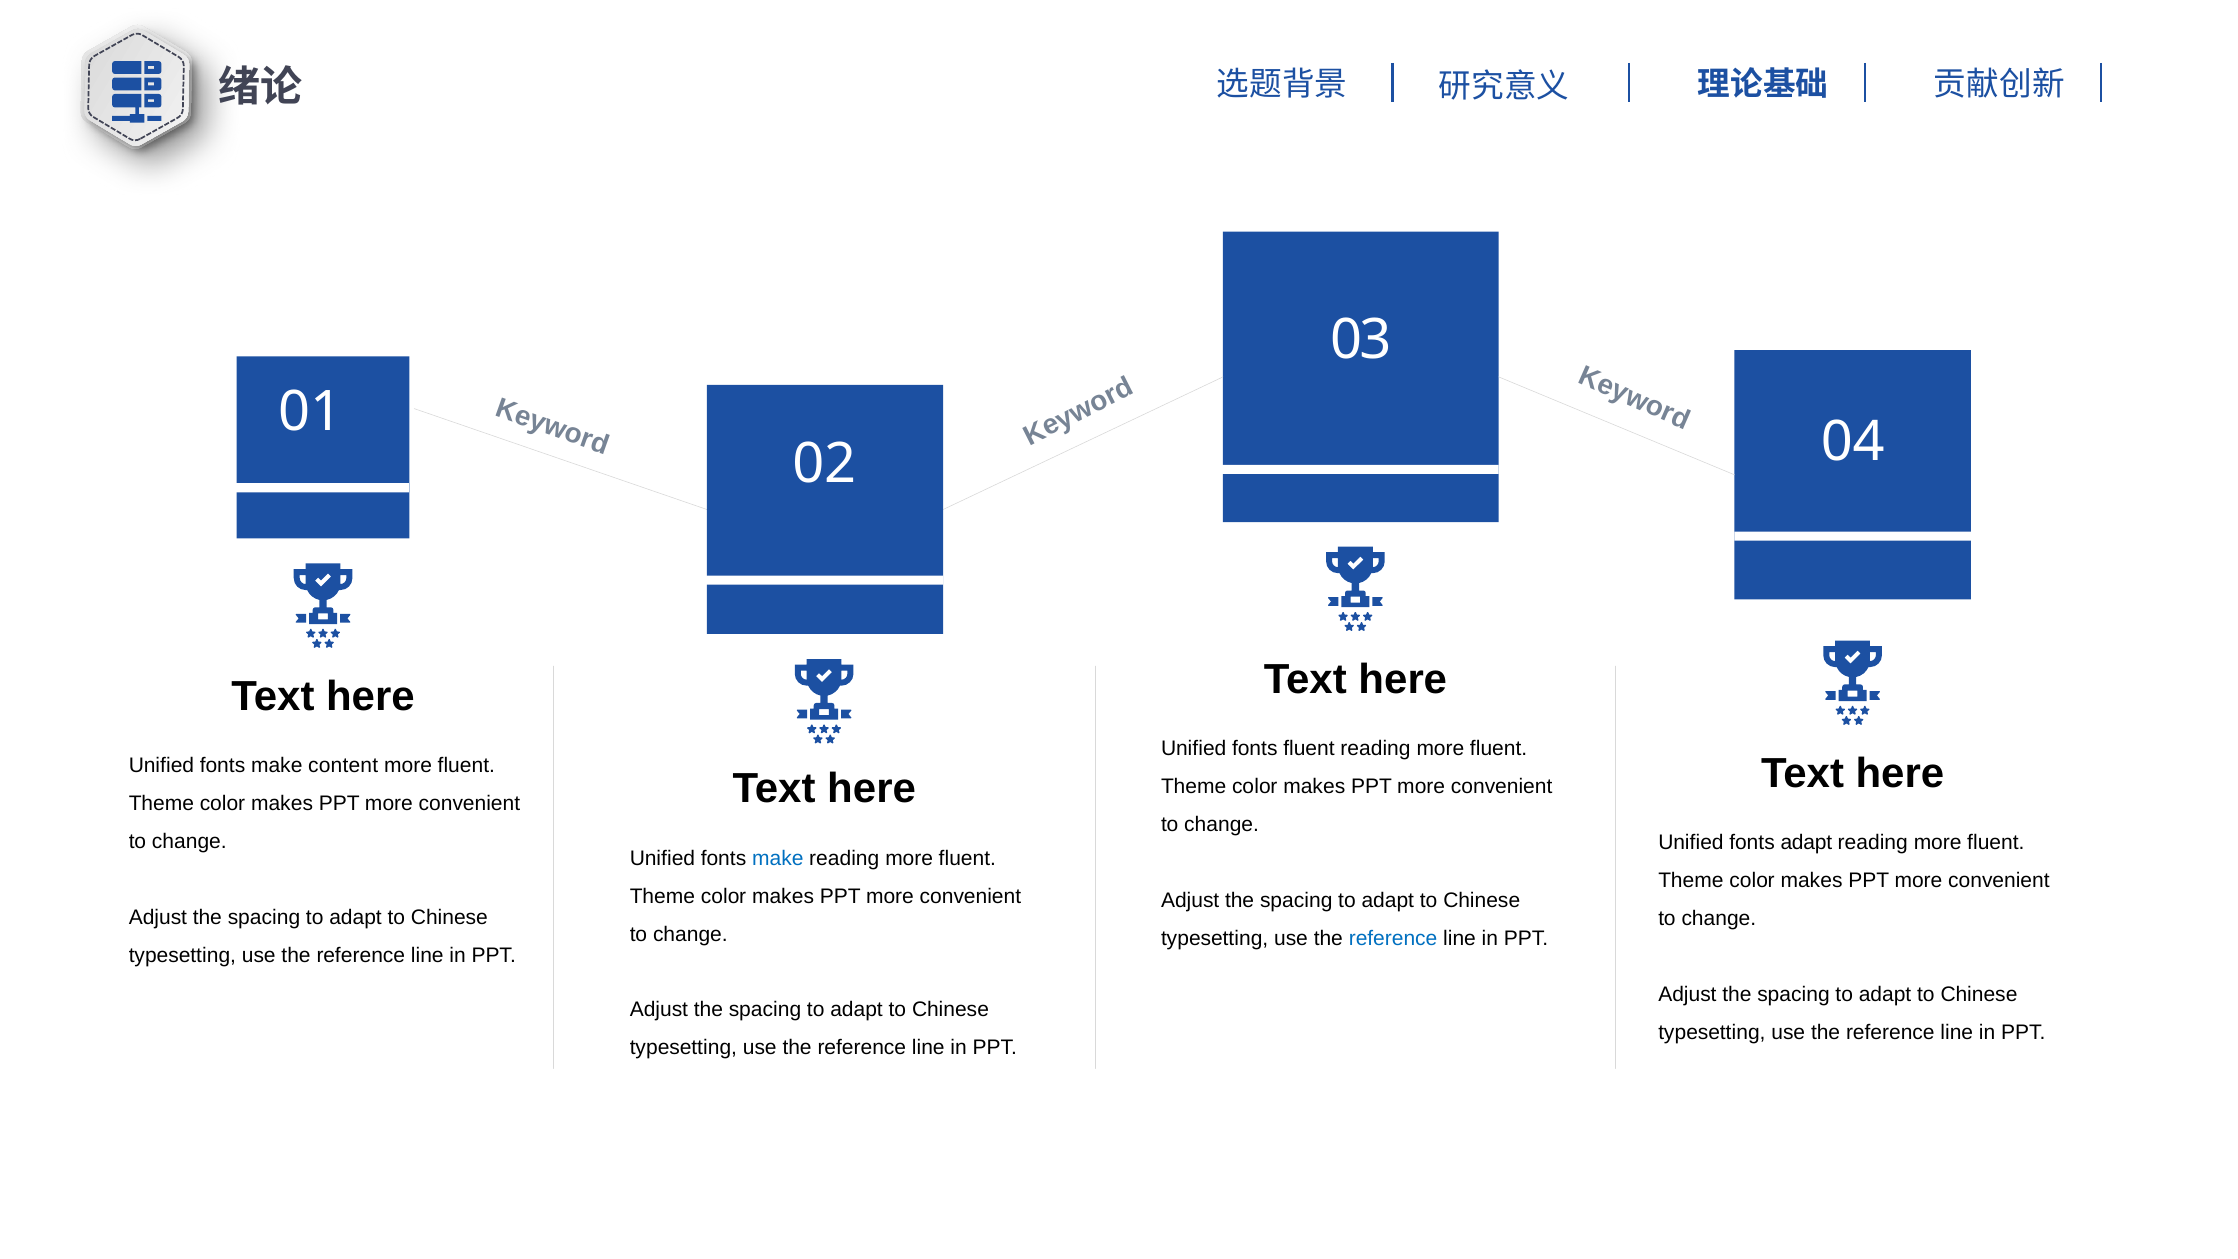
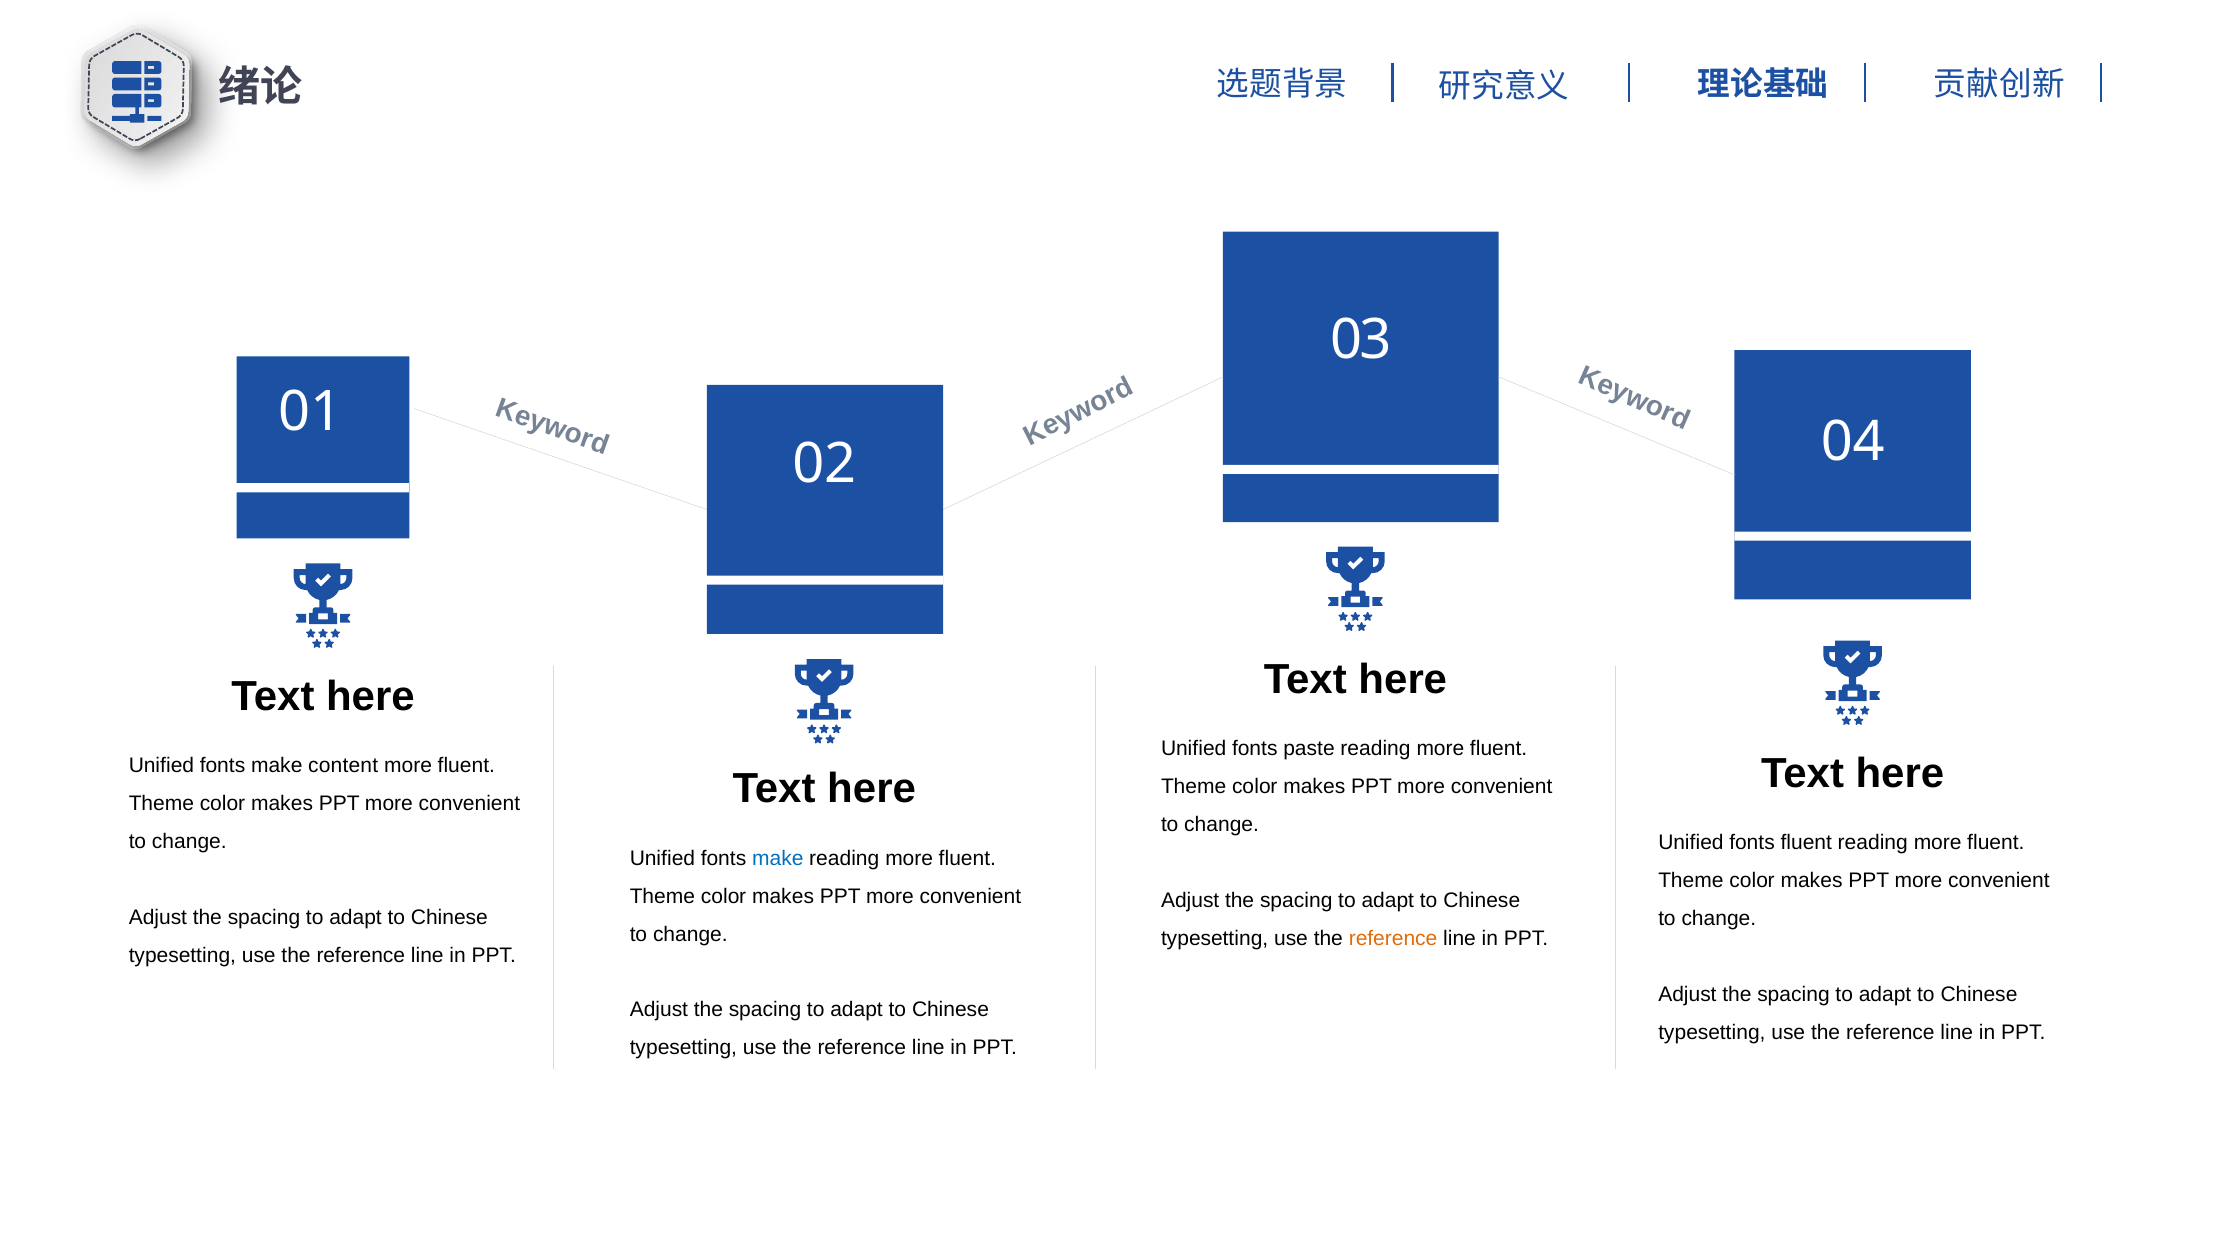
fonts fluent: fluent -> paste (1309, 749)
fonts adapt: adapt -> fluent (1806, 843)
reference colour: blue -> orange (1393, 938)
